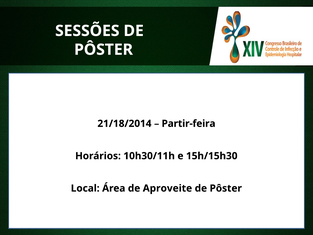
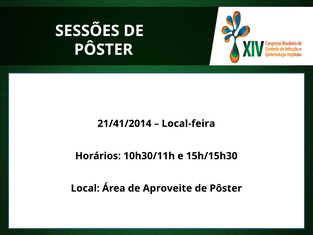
21/18/2014: 21/18/2014 -> 21/41/2014 (124, 123)
Partir-feira: Partir-feira -> Local-feira (188, 123)
